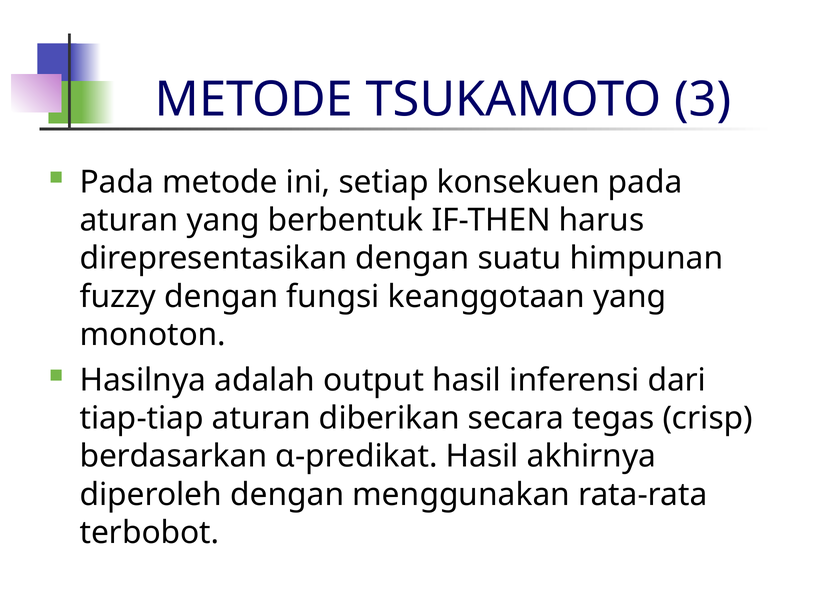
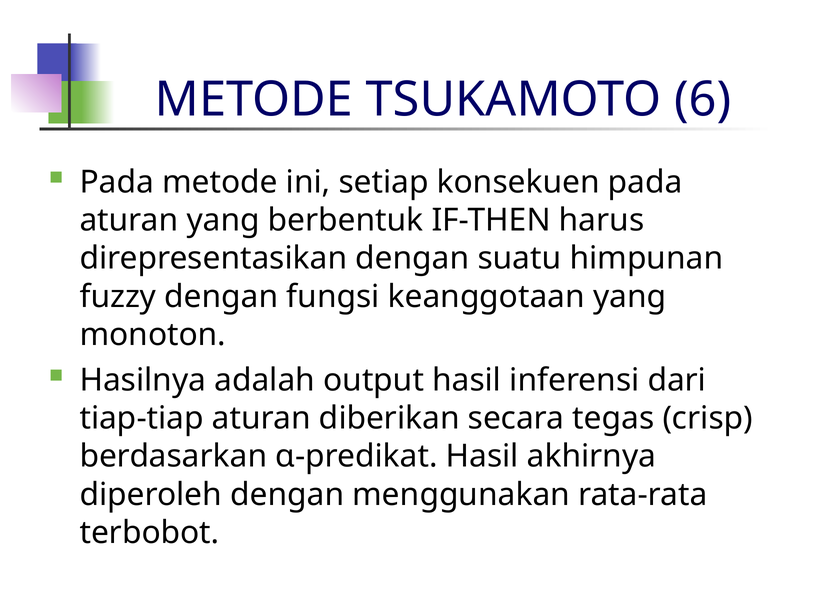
3: 3 -> 6 (703, 100)
